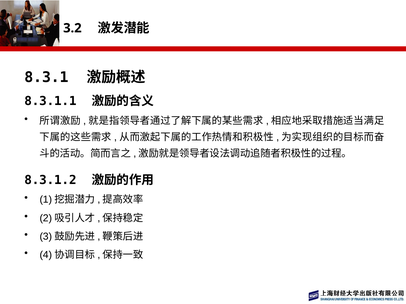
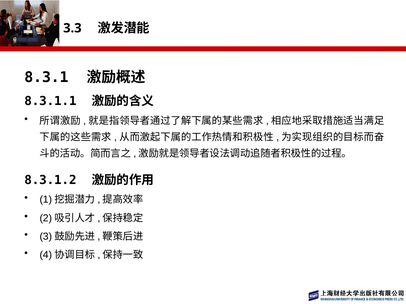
3.2: 3.2 -> 3.3 (72, 28)
